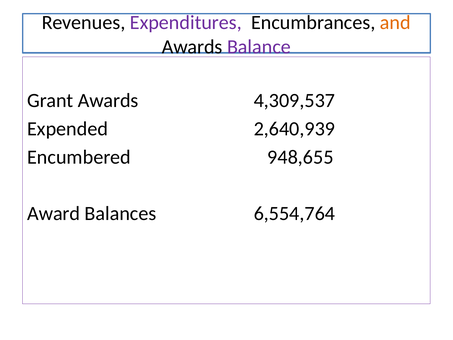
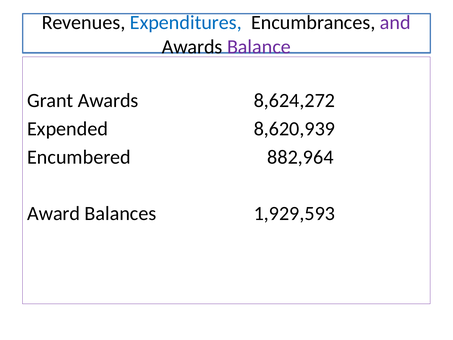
Expenditures colour: purple -> blue (186, 23)
and colour: orange -> purple (395, 23)
4,309,537: 4,309,537 -> 8,624,272 (294, 101)
2,640,939: 2,640,939 -> 8,620,939 (294, 129)
948,655: 948,655 -> 882,964 (300, 157)
6,554,764: 6,554,764 -> 1,929,593 (294, 213)
